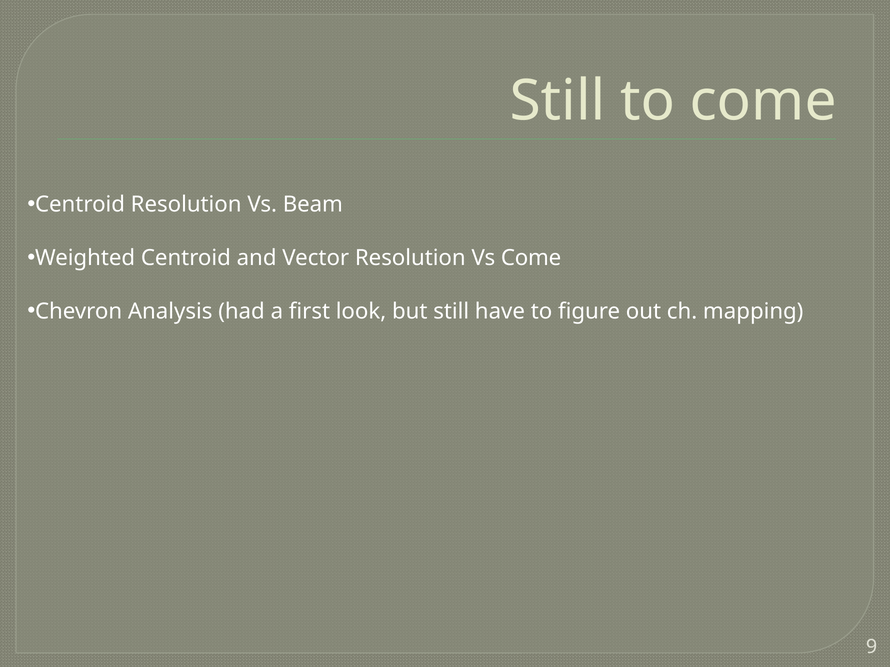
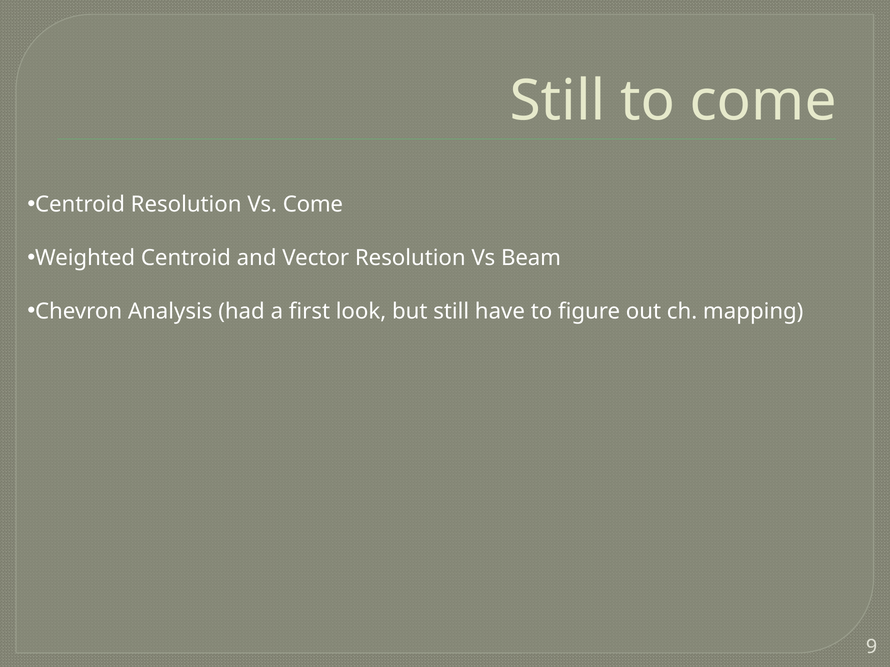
Vs Beam: Beam -> Come (313, 205)
Vs Come: Come -> Beam (531, 258)
